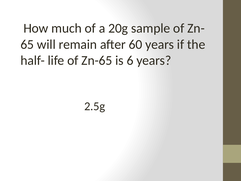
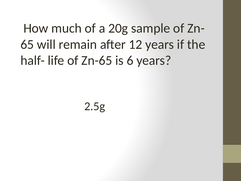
60: 60 -> 12 (136, 44)
